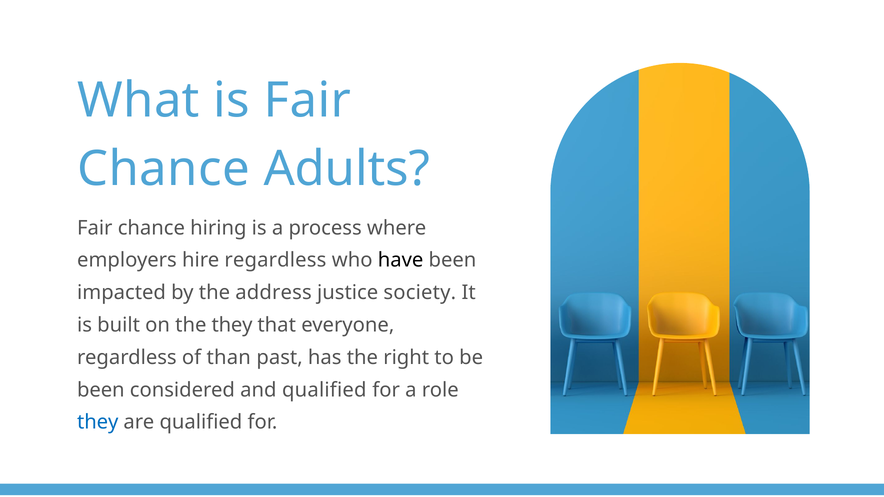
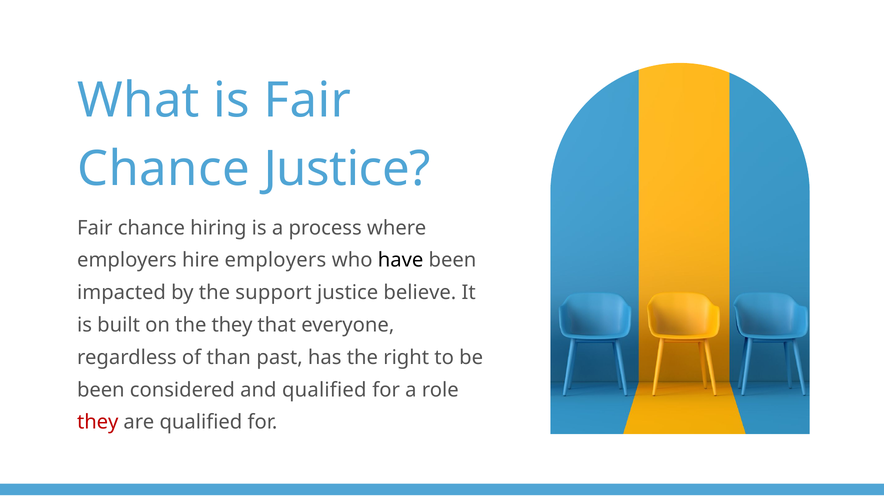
Chance Adults: Adults -> Justice (347, 169)
hire regardless: regardless -> employers (275, 260)
address: address -> support (273, 293)
society: society -> believe (420, 293)
they colour: blue -> red (98, 422)
